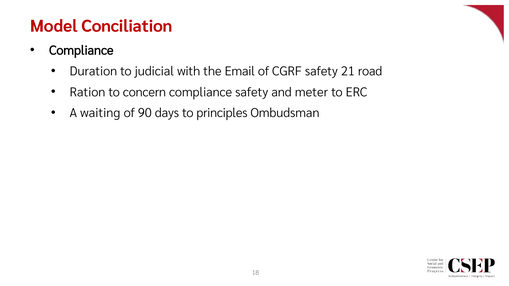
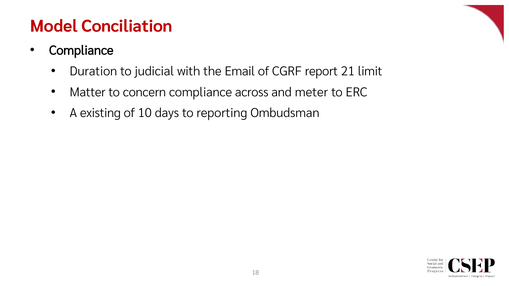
CGRF safety: safety -> report (321, 71)
road: road -> limit (370, 71)
Ration: Ration -> Matter (88, 92)
compliance safety: safety -> across (252, 92)
waiting: waiting -> existing (100, 113)
90: 90 -> 10 (145, 113)
principles: principles -> reporting (222, 113)
